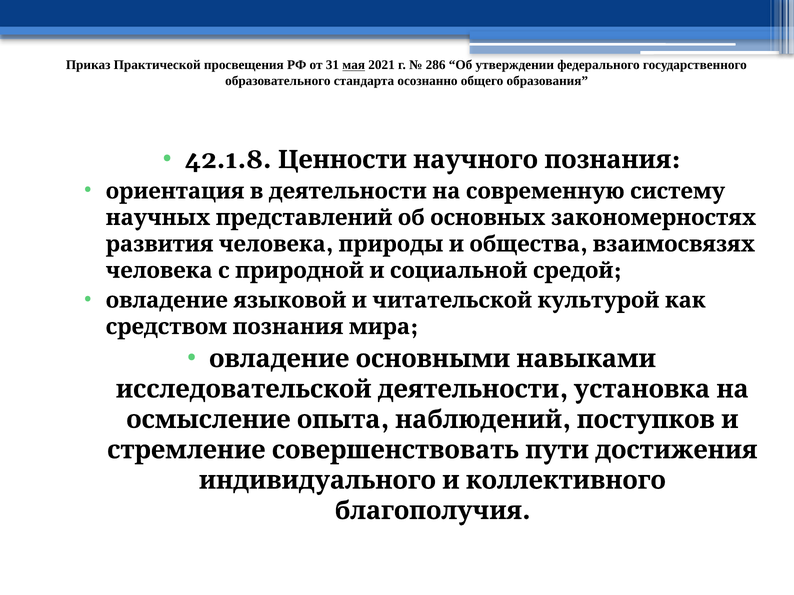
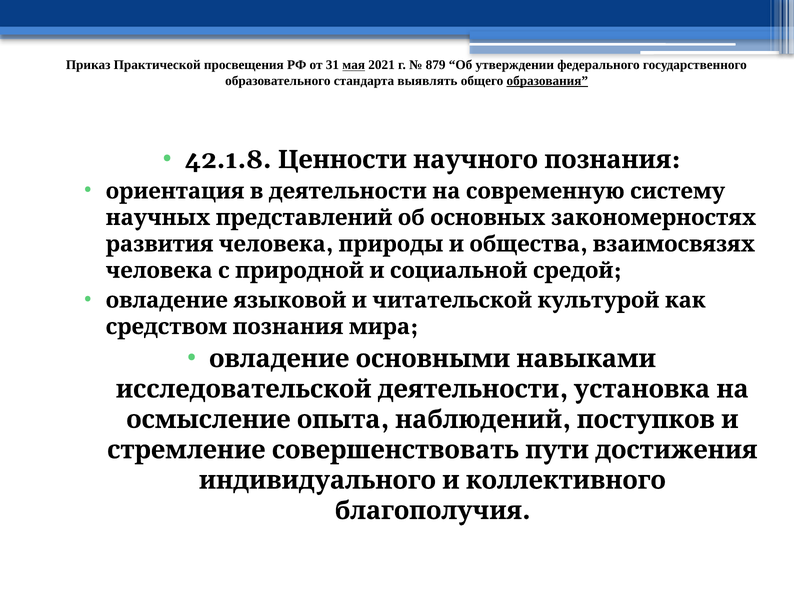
286: 286 -> 879 (436, 65)
осознанно: осознанно -> выявлять (427, 81)
образования underline: none -> present (547, 81)
